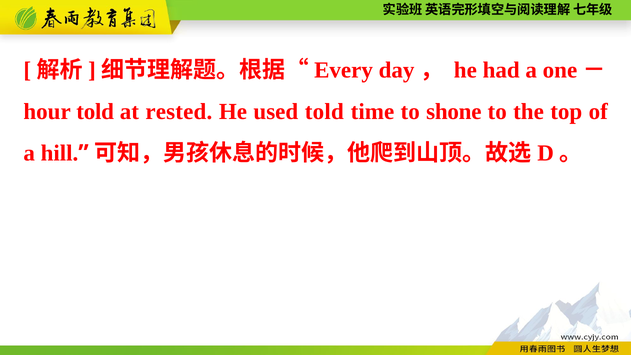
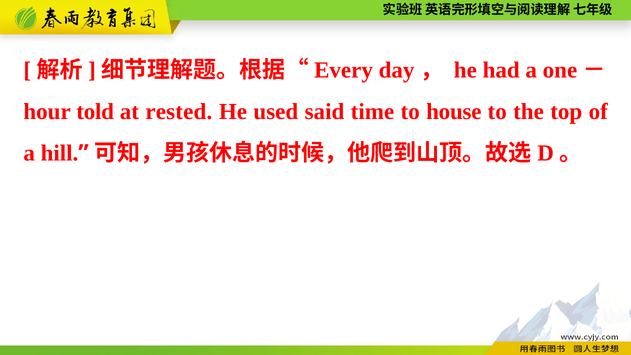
used told: told -> said (324, 112)
shone: shone -> house (454, 112)
